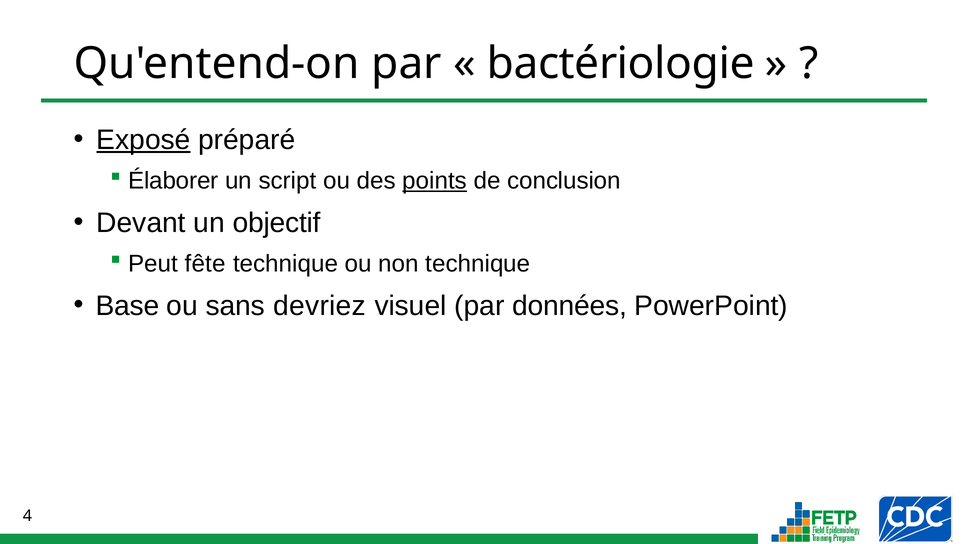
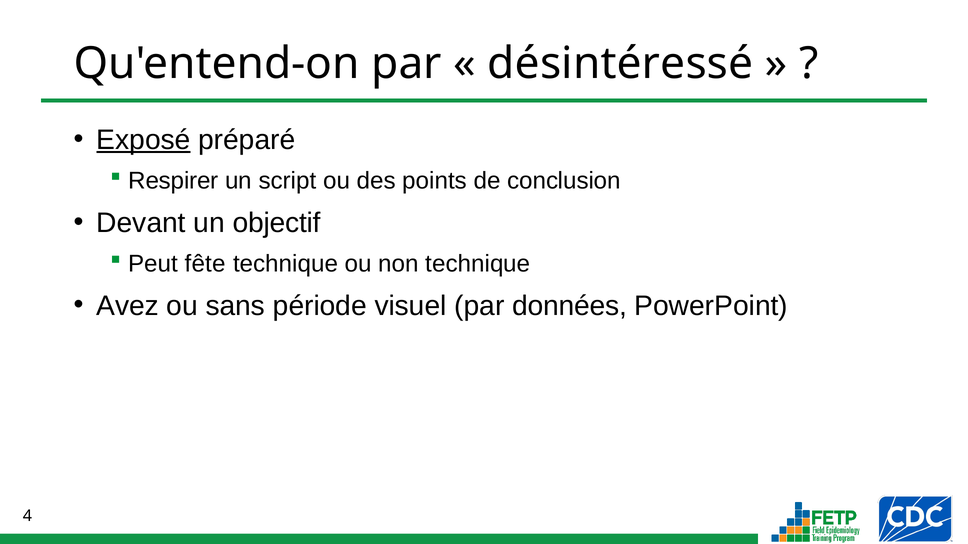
bactériologie: bactériologie -> désintéressé (620, 64)
Élaborer: Élaborer -> Respirer (173, 181)
points underline: present -> none (435, 181)
Base: Base -> Avez (128, 306)
devriez: devriez -> période (320, 306)
